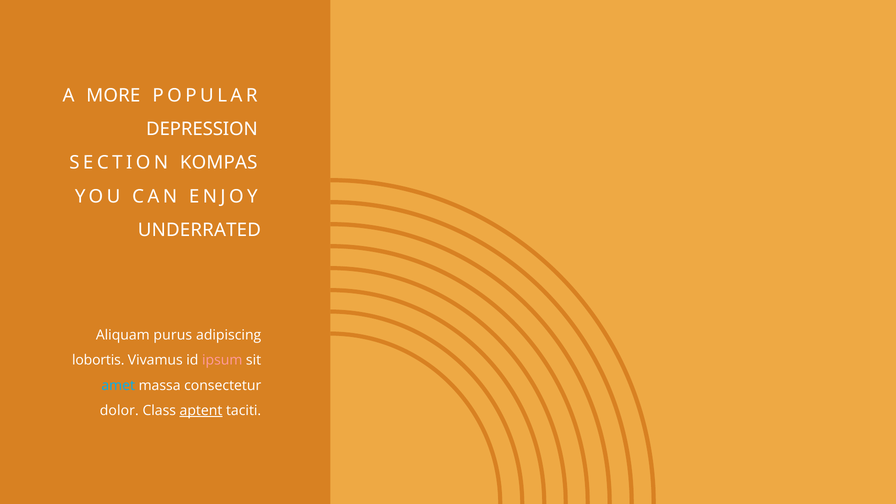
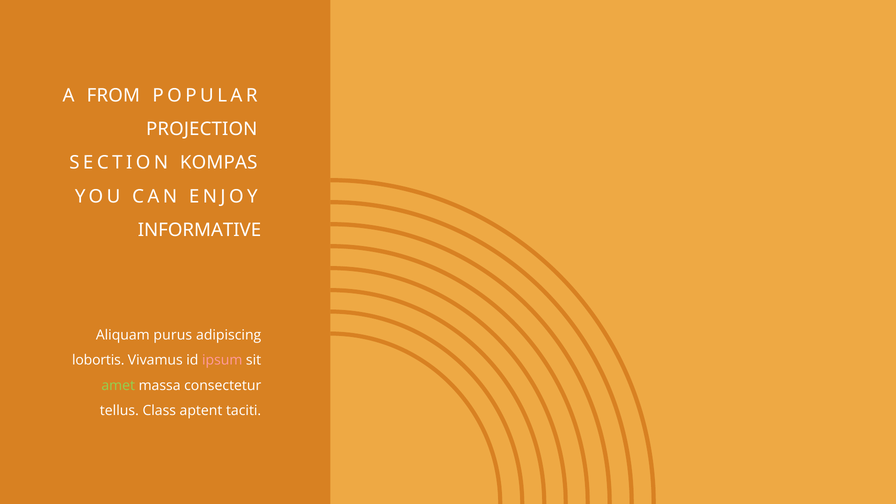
MORE: MORE -> FROM (113, 96)
DEPRESSION: DEPRESSION -> PROJECTION (202, 129)
UNDERRATED: UNDERRATED -> INFORMATIVE (199, 230)
amet colour: light blue -> light green (118, 385)
dolor: dolor -> tellus (119, 411)
aptent underline: present -> none (201, 411)
